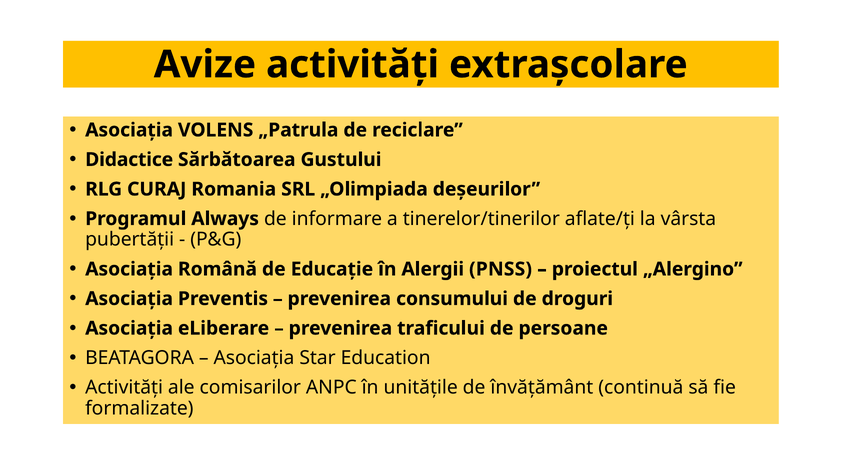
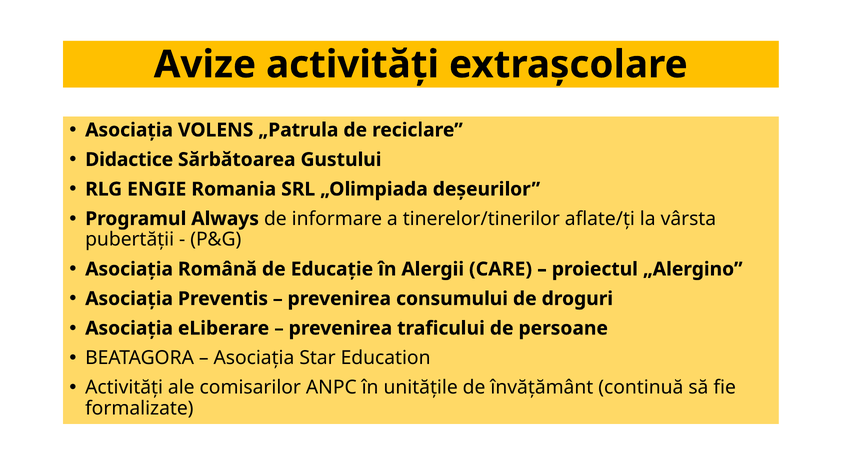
CURAJ: CURAJ -> ENGIE (157, 189)
PNSS: PNSS -> CARE (501, 269)
